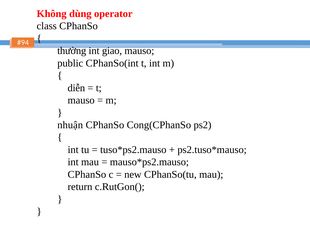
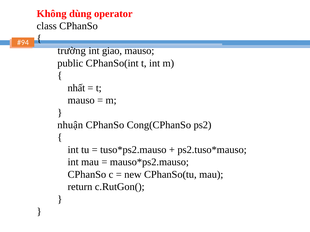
thường: thường -> trường (72, 51)
diễn: diễn -> nhất (76, 88)
